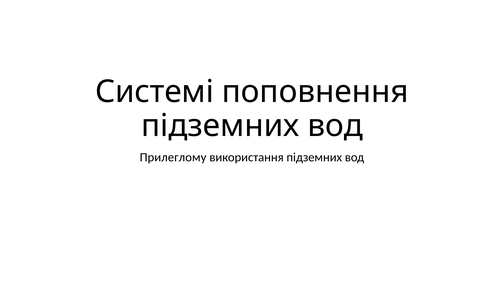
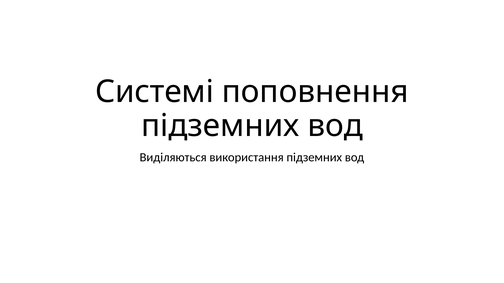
Прилеглому: Прилеглому -> Виділяються (173, 158)
